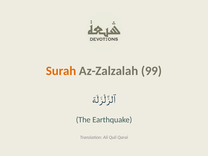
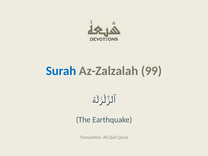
Surah colour: orange -> blue (61, 71)
